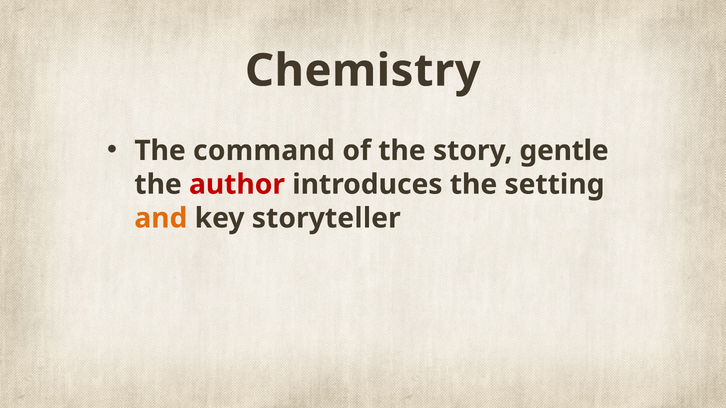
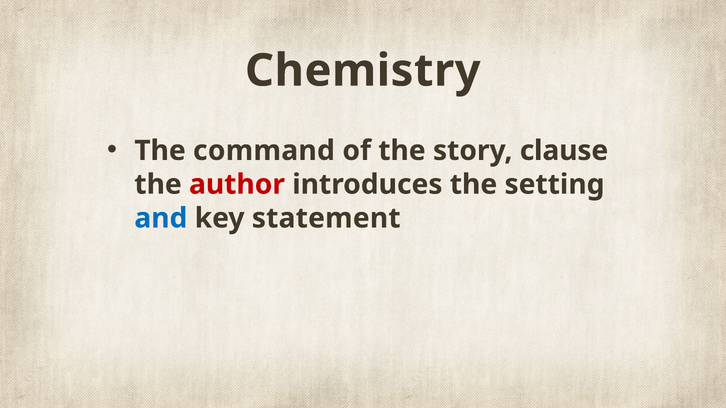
gentle: gentle -> clause (564, 151)
and colour: orange -> blue (161, 218)
storyteller: storyteller -> statement (326, 218)
